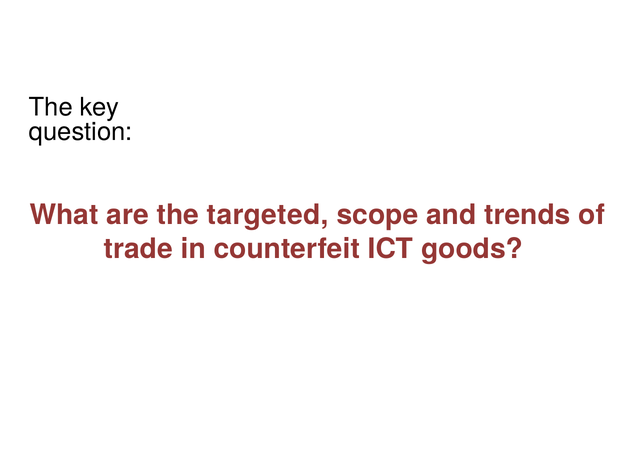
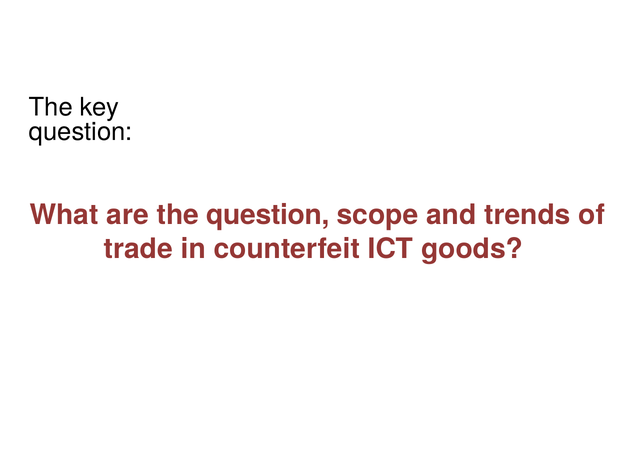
the targeted: targeted -> question (268, 215)
